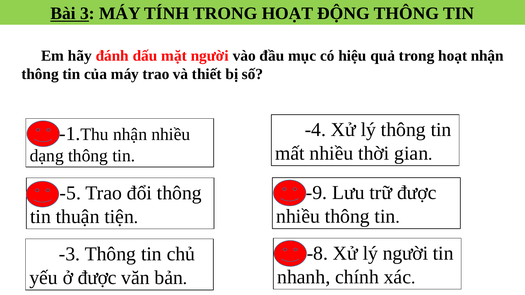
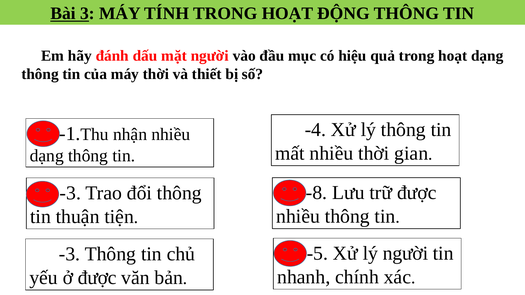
hoạt nhận: nhận -> dạng (487, 56)
máy trao: trao -> thời (156, 74)
-9: -9 -> -8 (316, 193)
-5: -5 -> -3 (70, 193)
-8: -8 -> -5 (317, 254)
